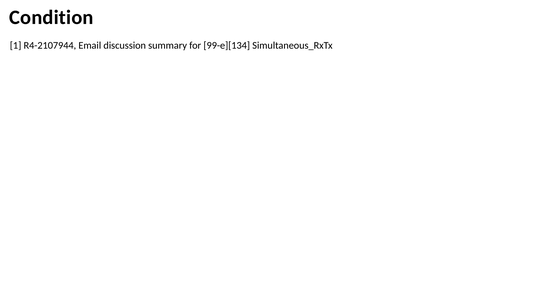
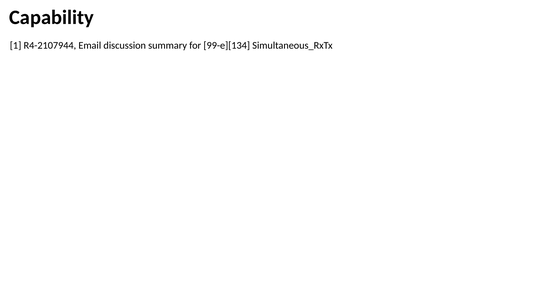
Condition: Condition -> Capability (52, 17)
